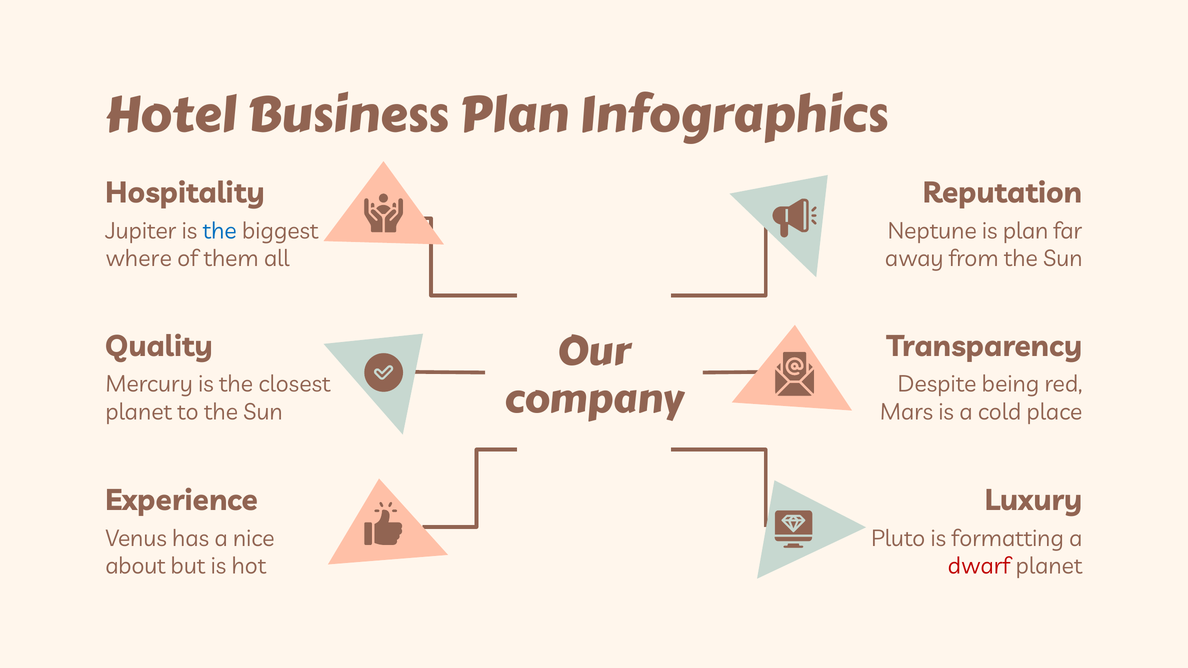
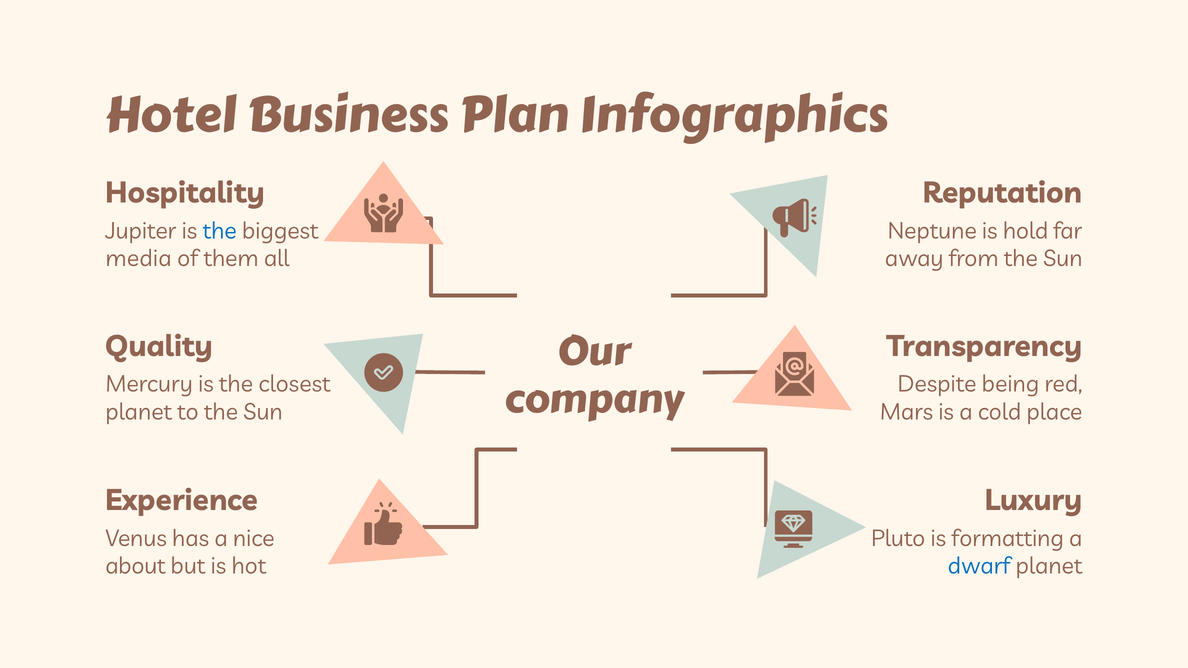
is plan: plan -> hold (1026, 231)
where: where -> media (139, 259)
dwarf colour: red -> blue (979, 567)
